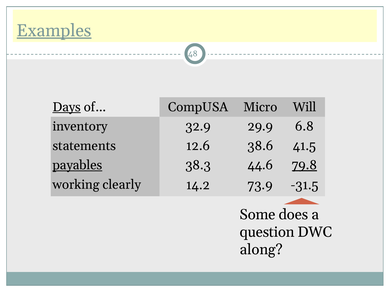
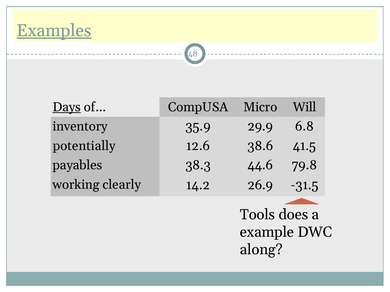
32.9: 32.9 -> 35.9 (198, 127)
statements: statements -> potentially (84, 146)
payables underline: present -> none (77, 165)
79.8 underline: present -> none (305, 165)
73.9: 73.9 -> 26.9 (260, 185)
Some: Some -> Tools (257, 215)
question: question -> example (267, 232)
